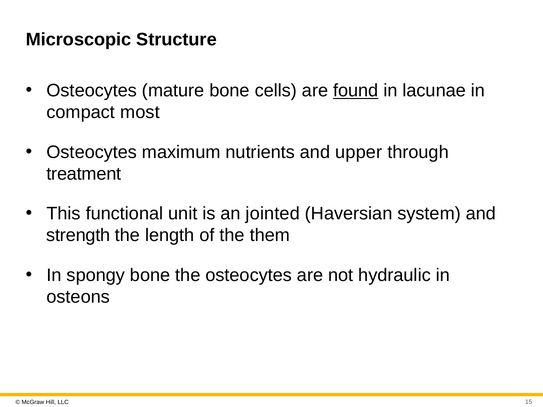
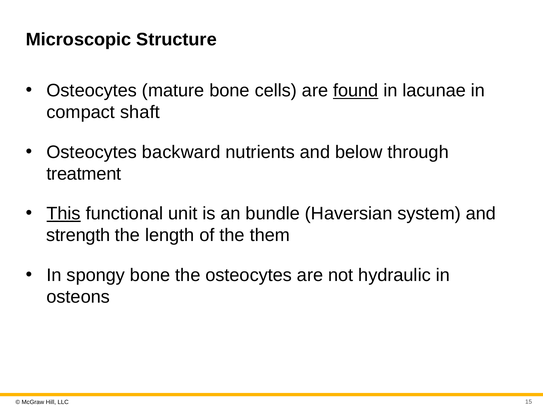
most: most -> shaft (140, 112)
maximum: maximum -> backward (181, 152)
upper: upper -> below (359, 152)
This underline: none -> present (64, 214)
jointed: jointed -> bundle (273, 214)
